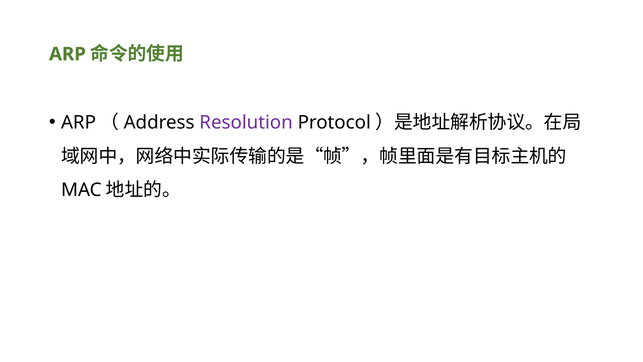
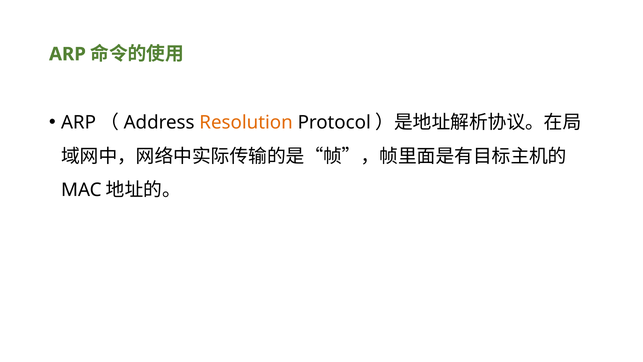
Resolution colour: purple -> orange (246, 123)
